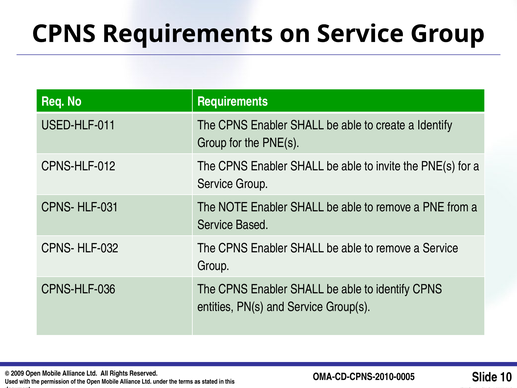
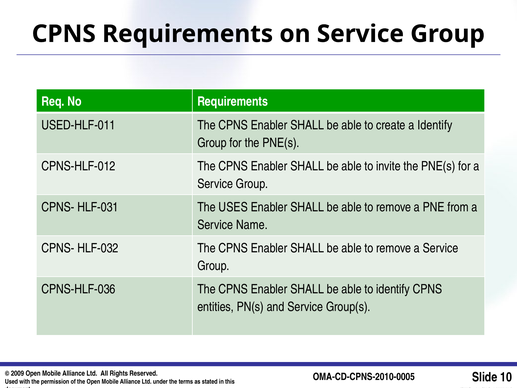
NOTE: NOTE -> USES (233, 207)
Based: Based -> Name (252, 225)
